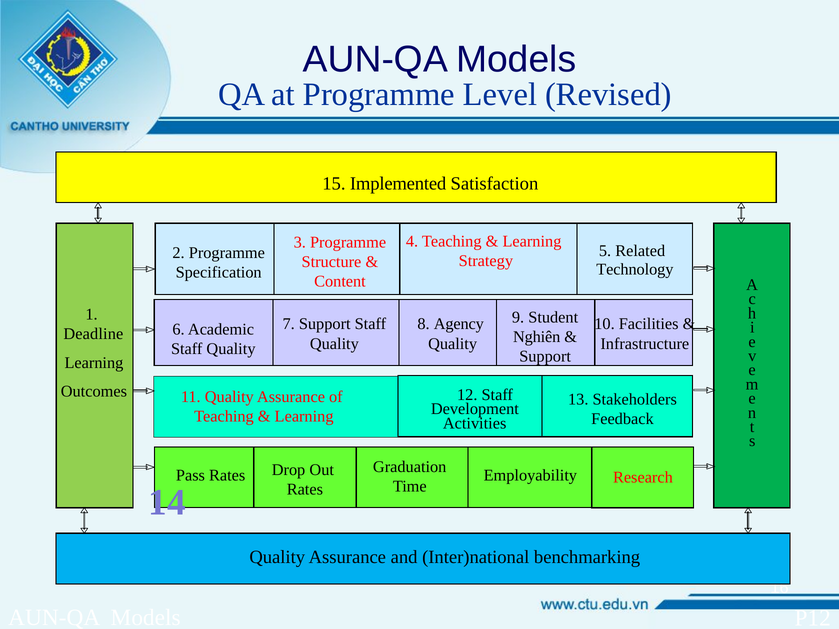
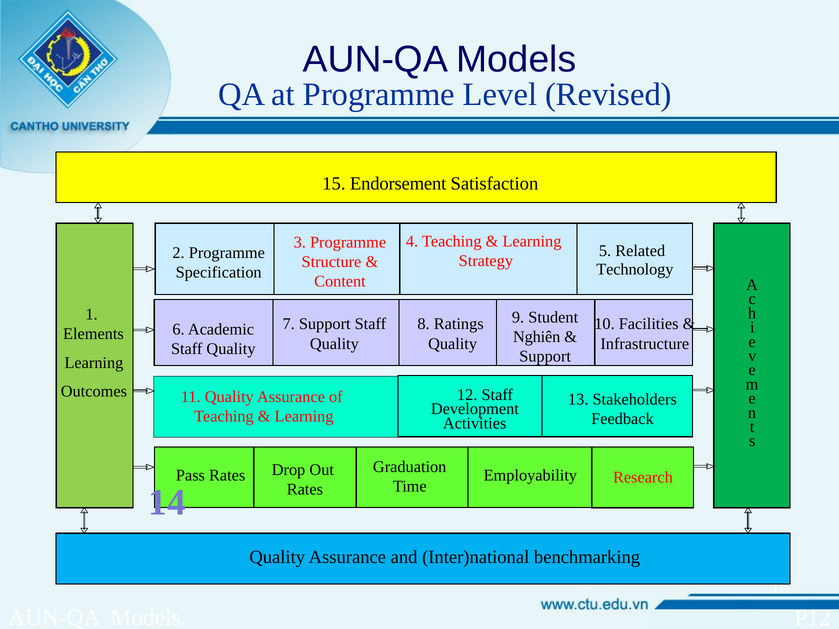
Implemented: Implemented -> Endorsement (398, 183)
Agency: Agency -> Ratings (459, 324)
Deadline: Deadline -> Elements (93, 334)
